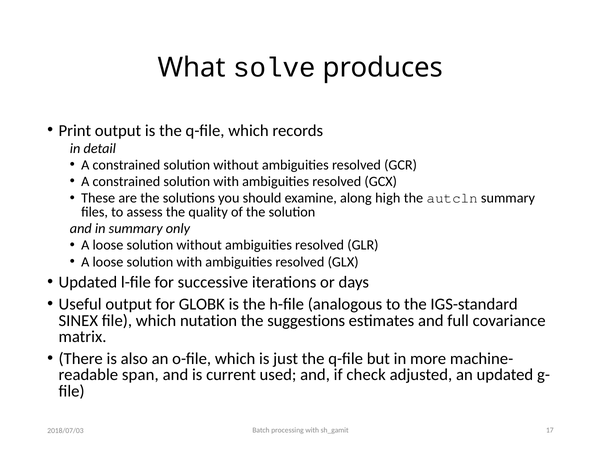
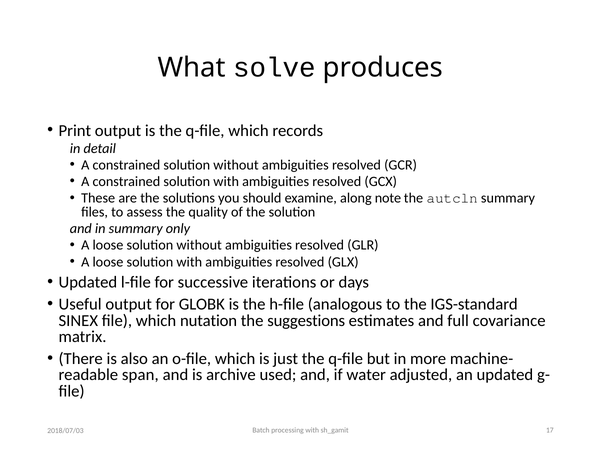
high: high -> note (388, 198)
current: current -> archive (231, 375)
check: check -> water (366, 375)
